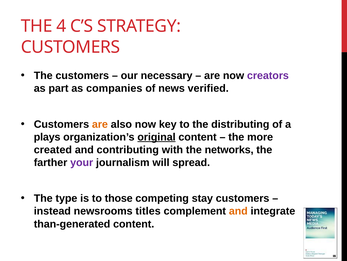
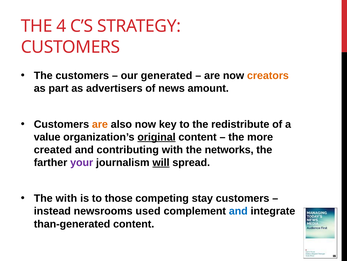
necessary: necessary -> generated (167, 75)
creators colour: purple -> orange (268, 75)
companies: companies -> advertisers (114, 88)
verified: verified -> amount (208, 88)
distributing: distributing -> redistribute (240, 124)
plays: plays -> value (47, 137)
will underline: none -> present (161, 162)
The type: type -> with (66, 198)
titles: titles -> used (148, 211)
and colour: orange -> blue (238, 211)
